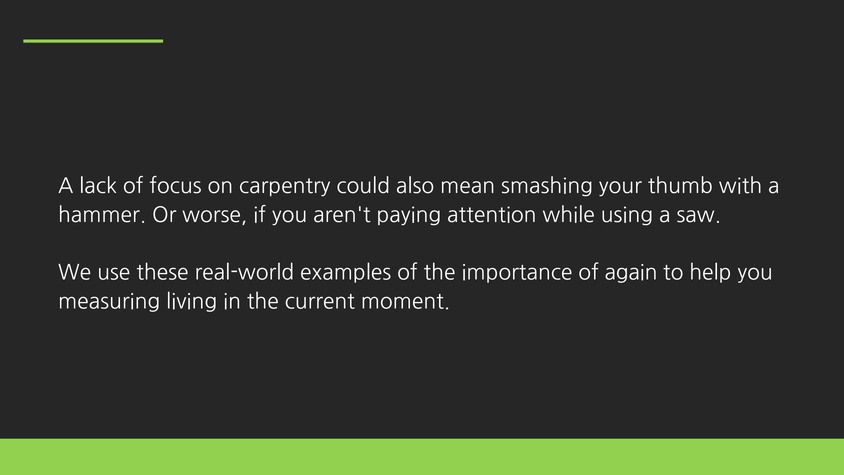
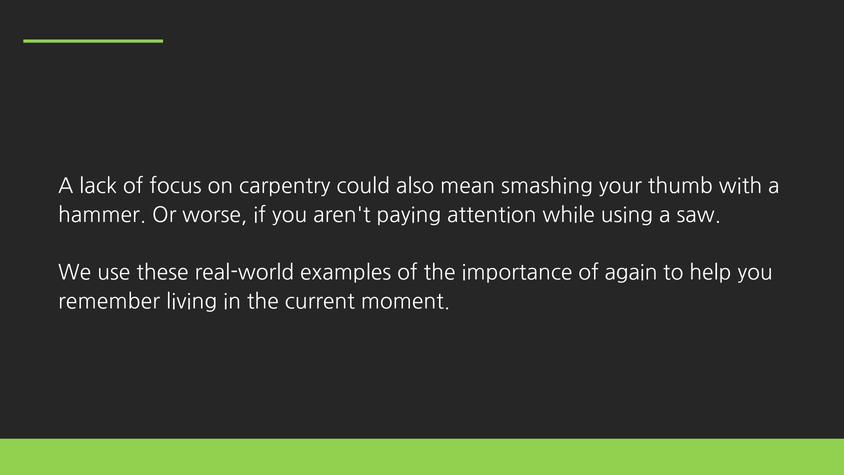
measuring: measuring -> remember (109, 302)
